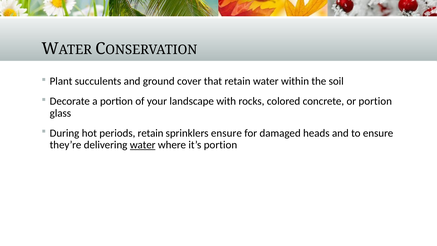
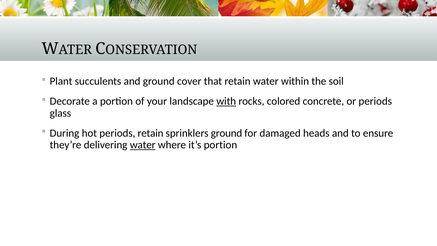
with underline: none -> present (226, 101)
or portion: portion -> periods (375, 101)
sprinklers ensure: ensure -> ground (226, 133)
